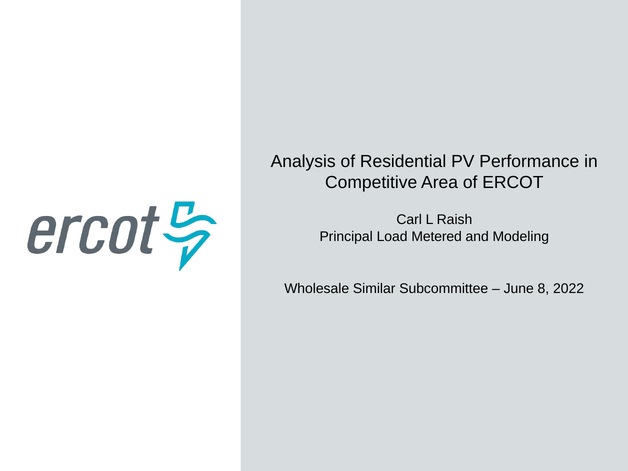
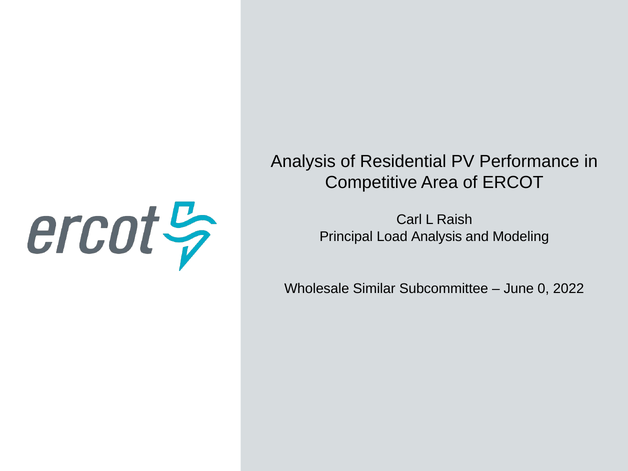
Load Metered: Metered -> Analysis (437, 236)
8: 8 -> 0 (543, 289)
